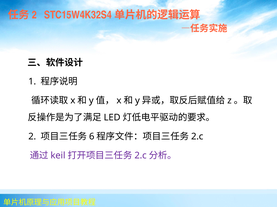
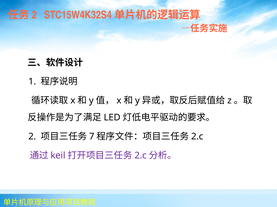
6: 6 -> 7 (92, 137)
